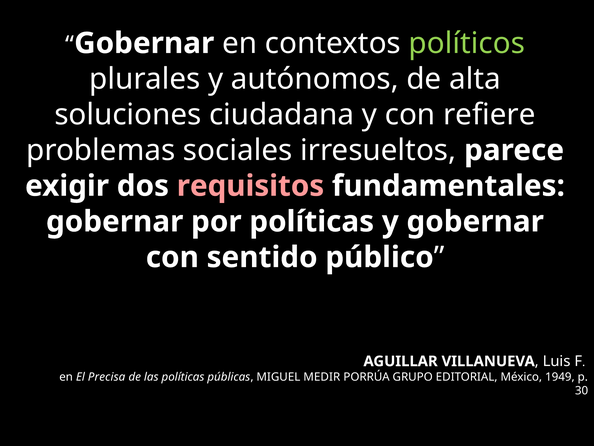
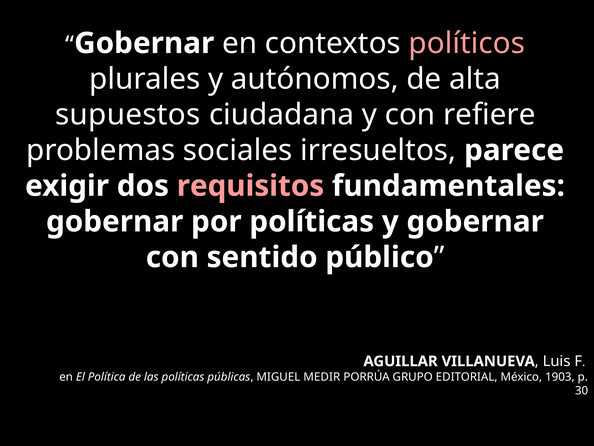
políticos colour: light green -> pink (467, 43)
soluciones: soluciones -> supuestos (128, 114)
Precisa: Precisa -> Política (107, 377)
1949: 1949 -> 1903 (560, 377)
